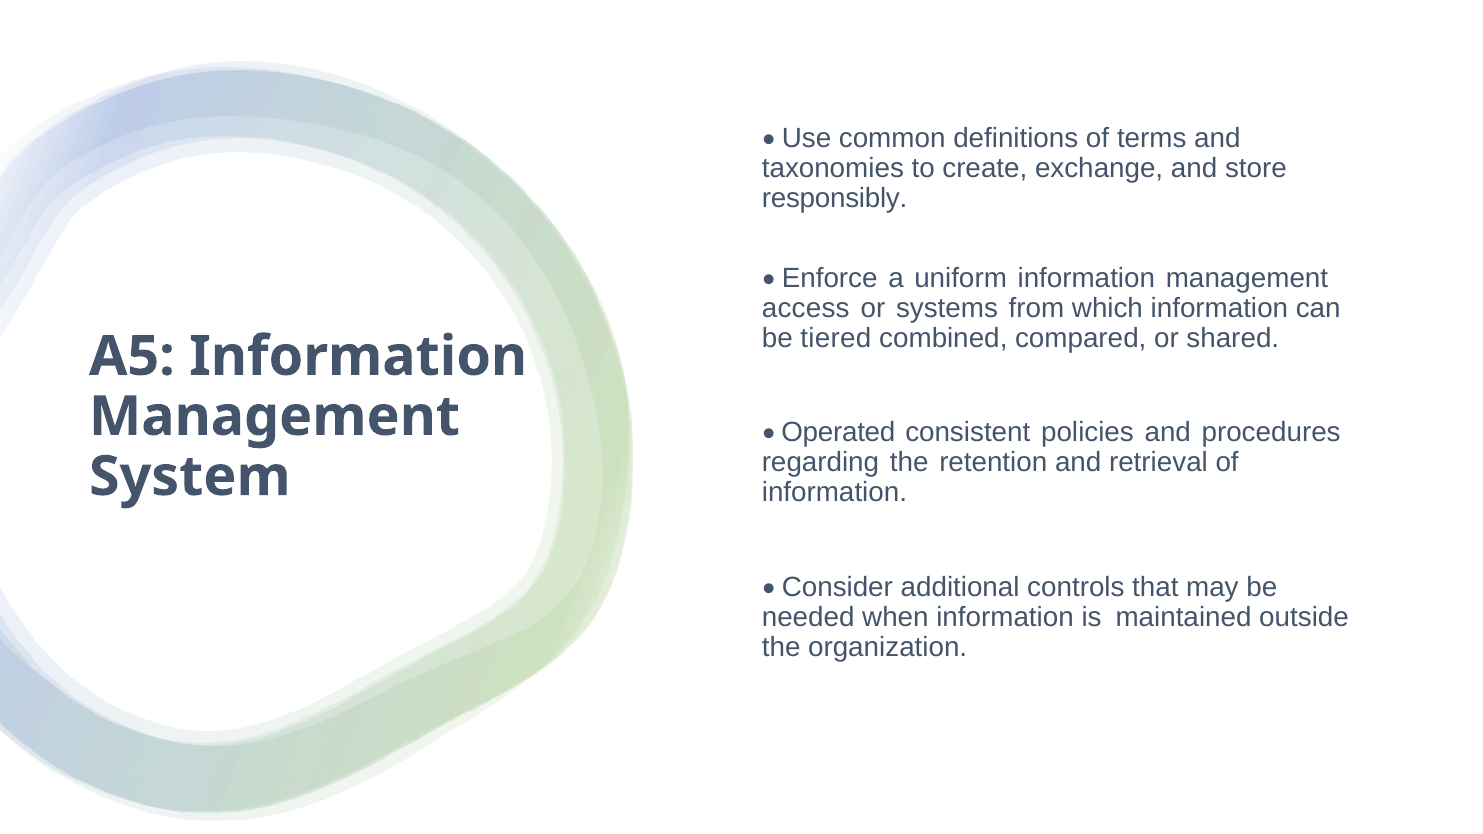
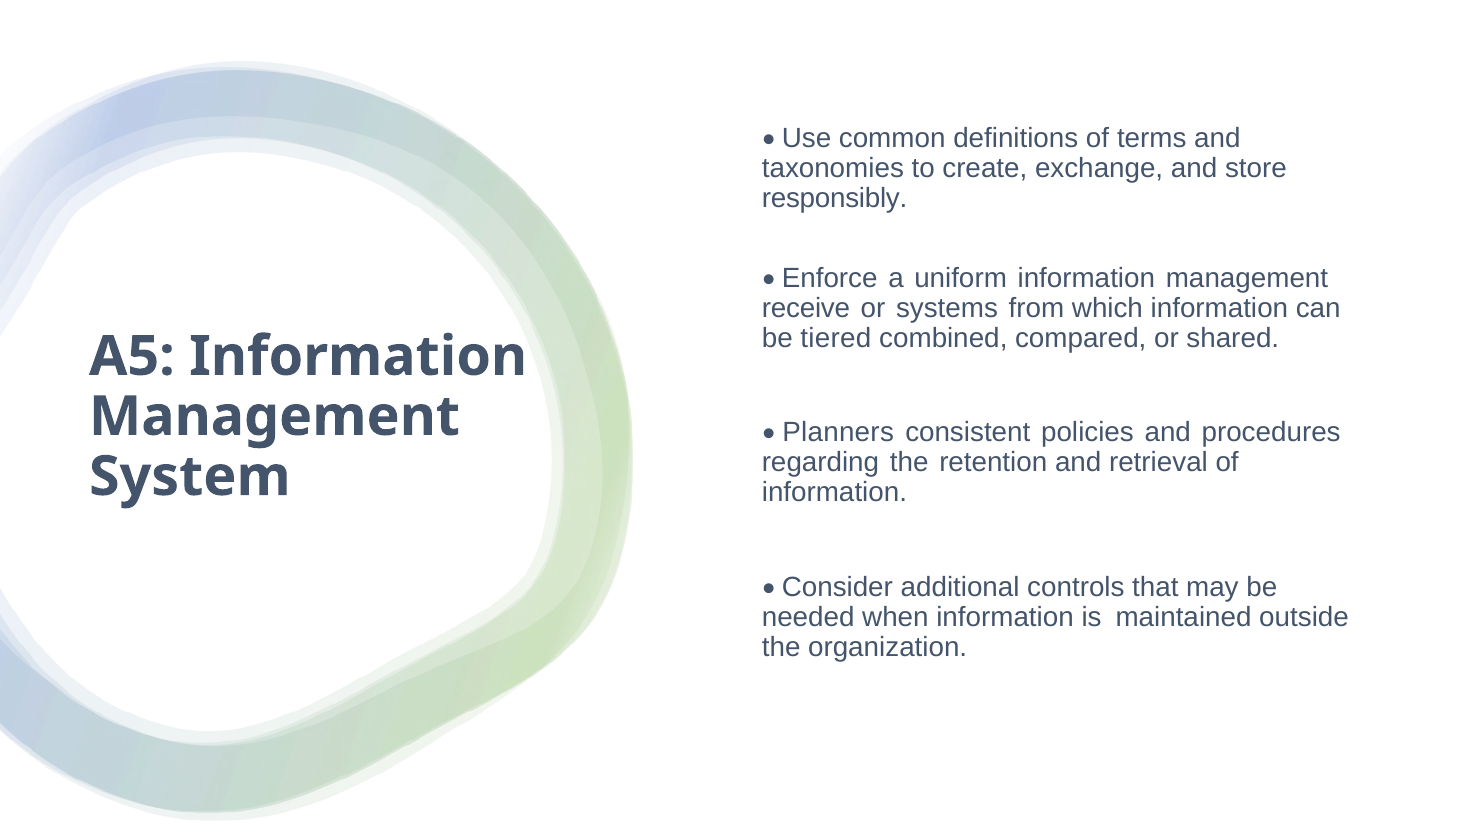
access: access -> receive (806, 308)
Operated: Operated -> Planners (838, 433)
